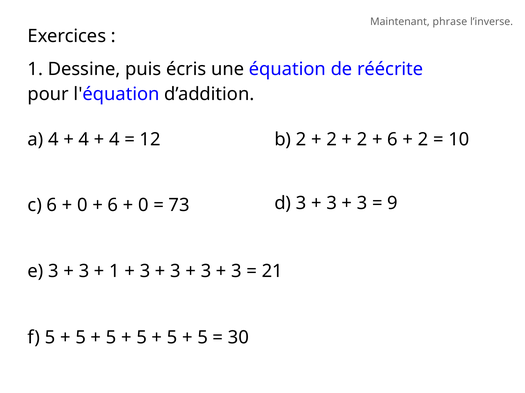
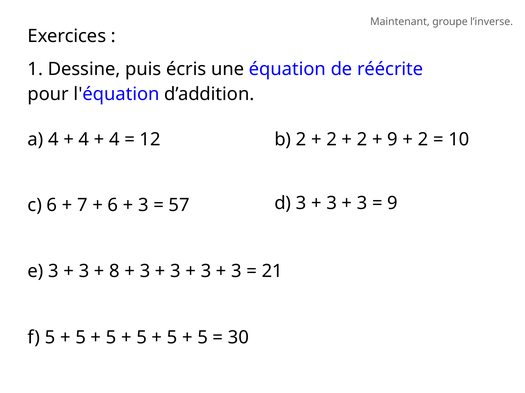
phrase: phrase -> groupe (450, 22)
6: 6 -> 9 (393, 140)
0: 0 -> 7 (82, 205)
0: 0 -> 3 (143, 205)
73: 73 -> 57 (179, 205)
1: 1 -> 8 (114, 272)
